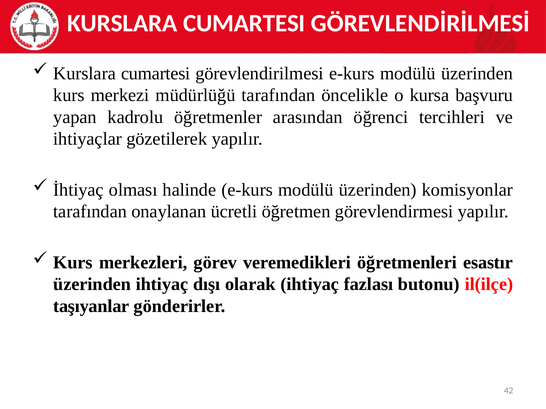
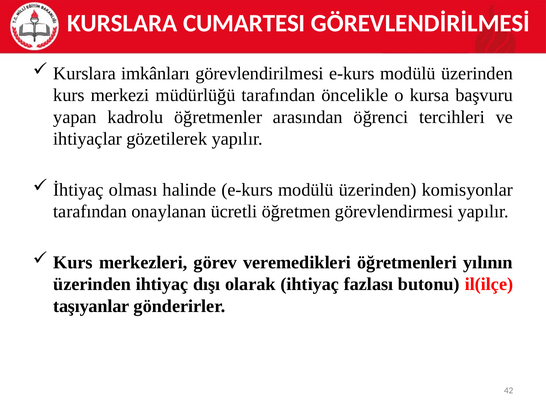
cumartesi: cumartesi -> imkânları (156, 73)
esastır: esastır -> yılının (488, 263)
